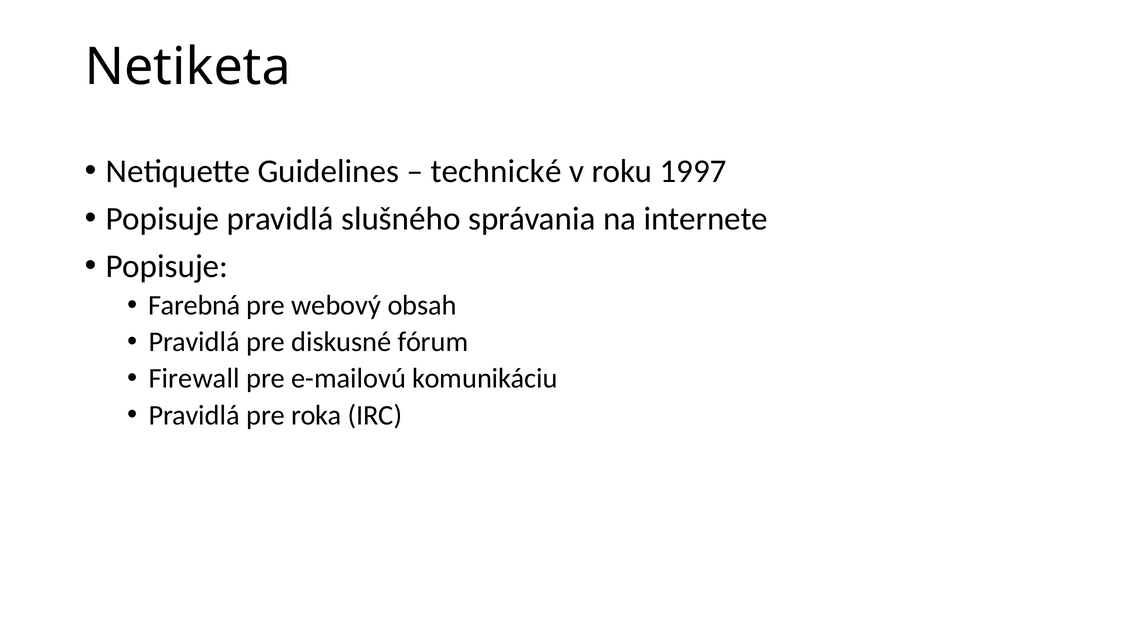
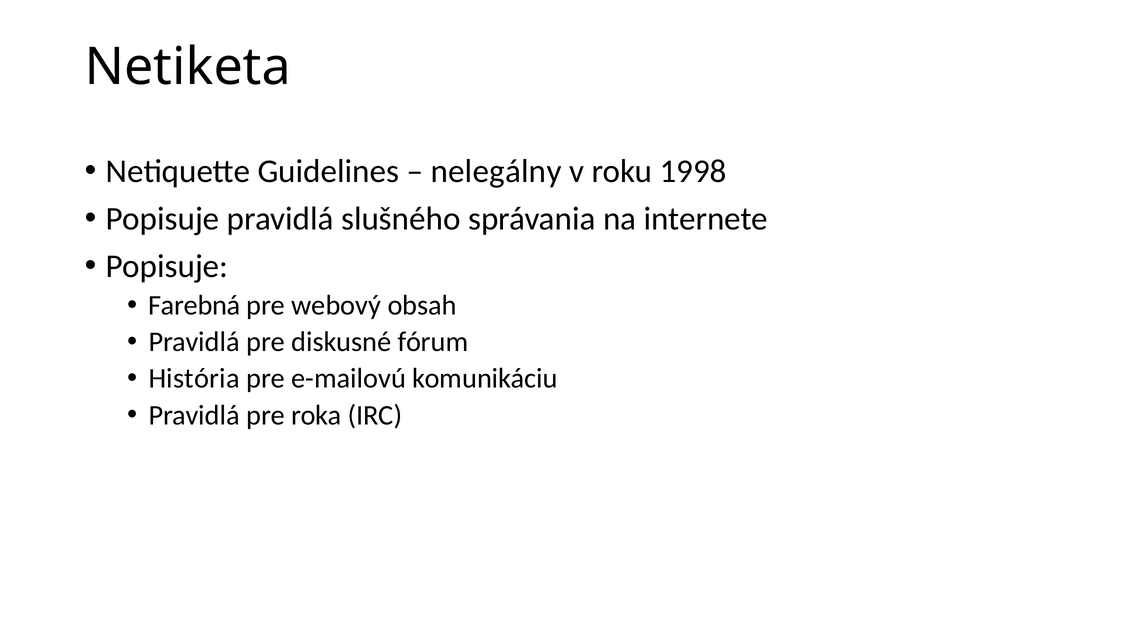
technické: technické -> nelegálny (496, 171)
1997: 1997 -> 1998 (693, 171)
Firewall: Firewall -> História (194, 379)
